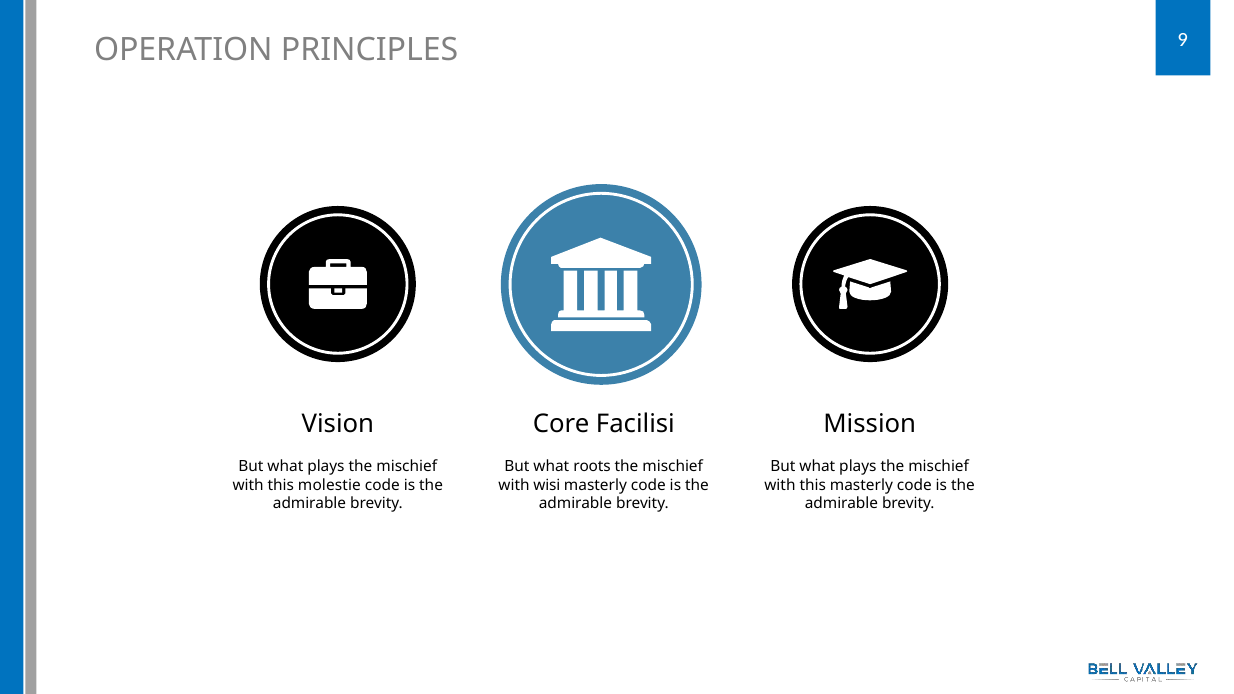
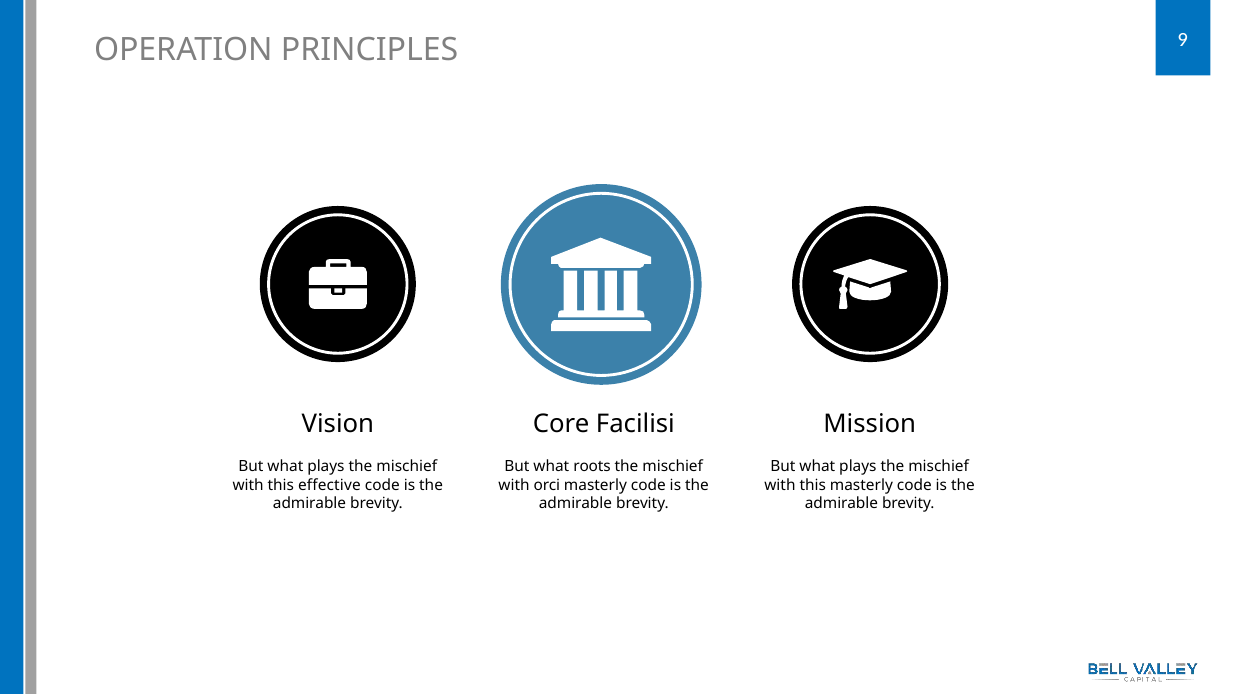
molestie: molestie -> effective (329, 485)
wisi: wisi -> orci (547, 485)
